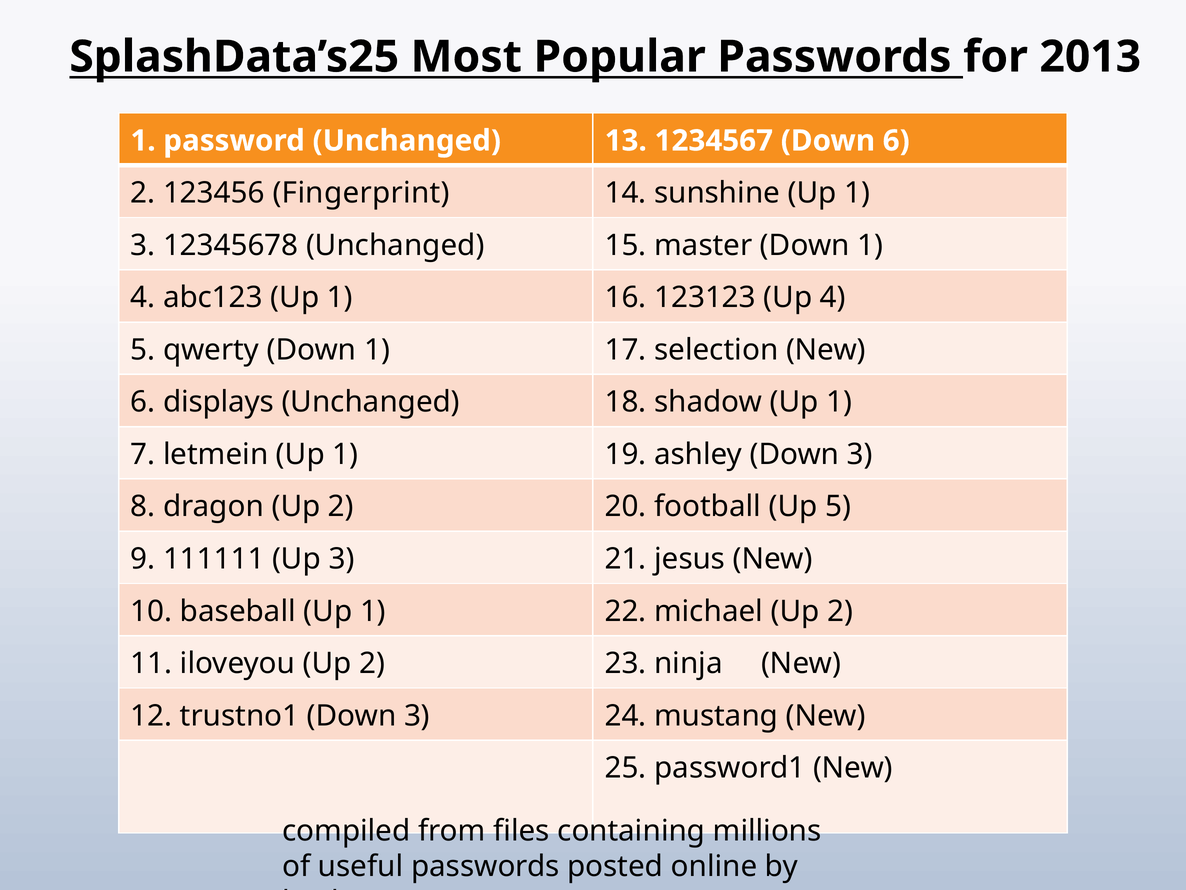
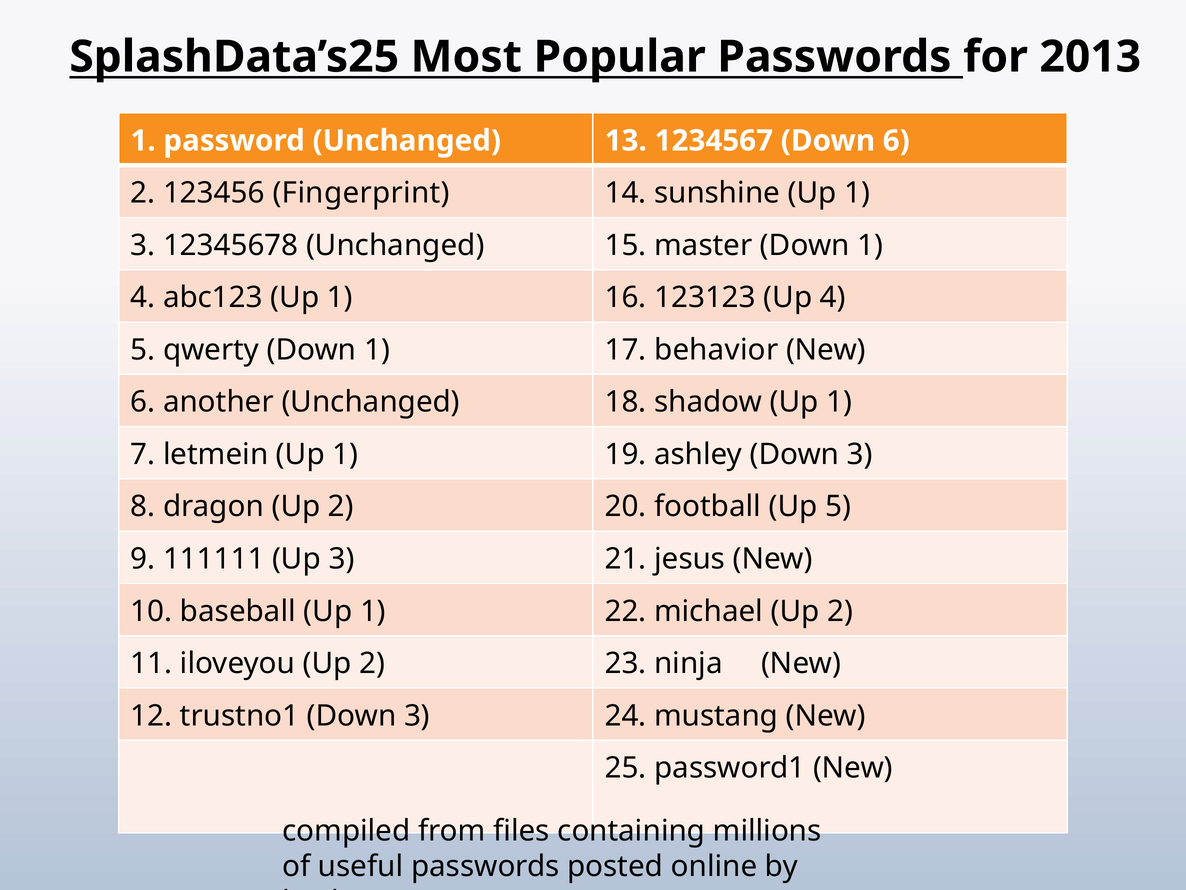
selection: selection -> behavior (716, 350)
displays: displays -> another (218, 402)
